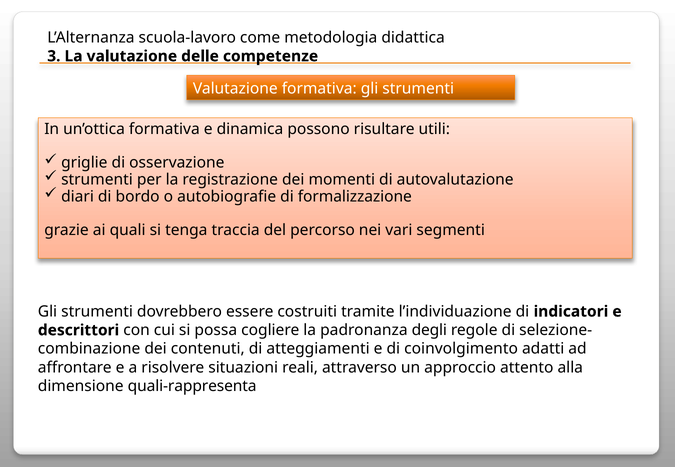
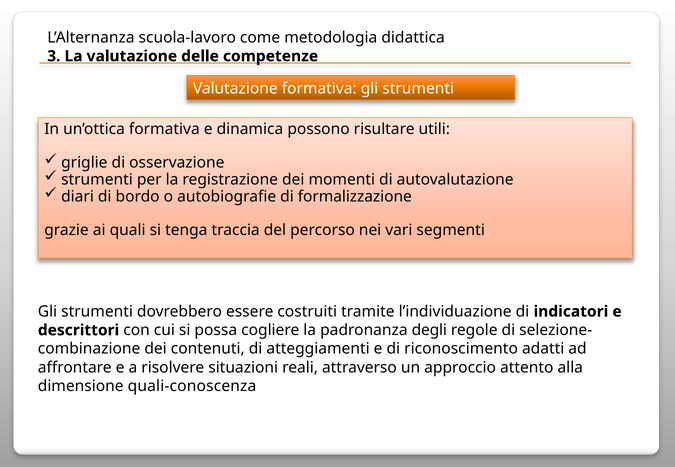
coinvolgimento: coinvolgimento -> riconoscimento (461, 349)
quali-rappresenta: quali-rappresenta -> quali-conoscenza (192, 386)
